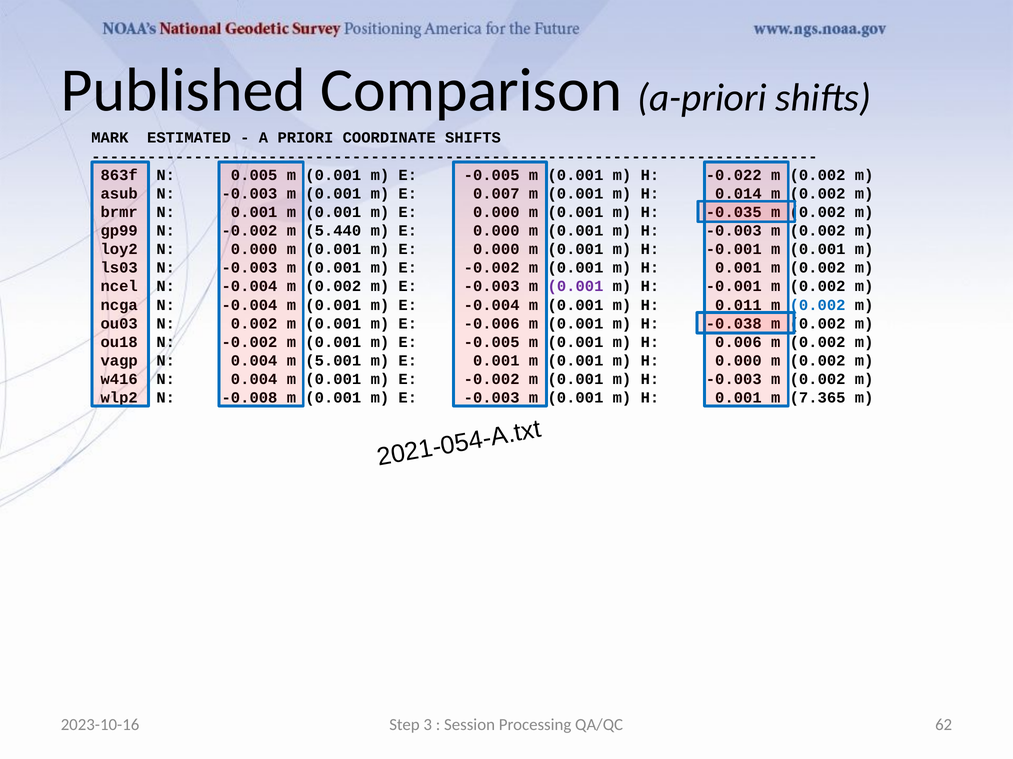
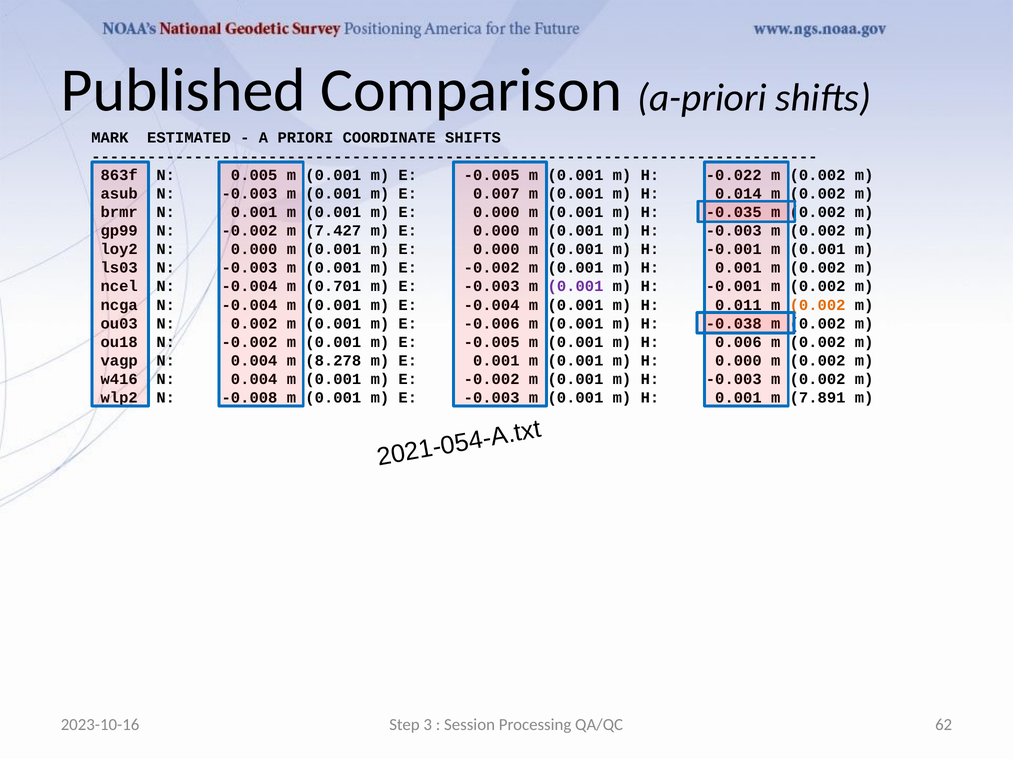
5.440: 5.440 -> 7.427 (333, 231)
0.002: 0.002 -> 0.701 (333, 287)
0.002 colour: blue -> orange (818, 305)
5.001: 5.001 -> 8.278 (333, 361)
7.365: 7.365 -> 7.891 (818, 398)
